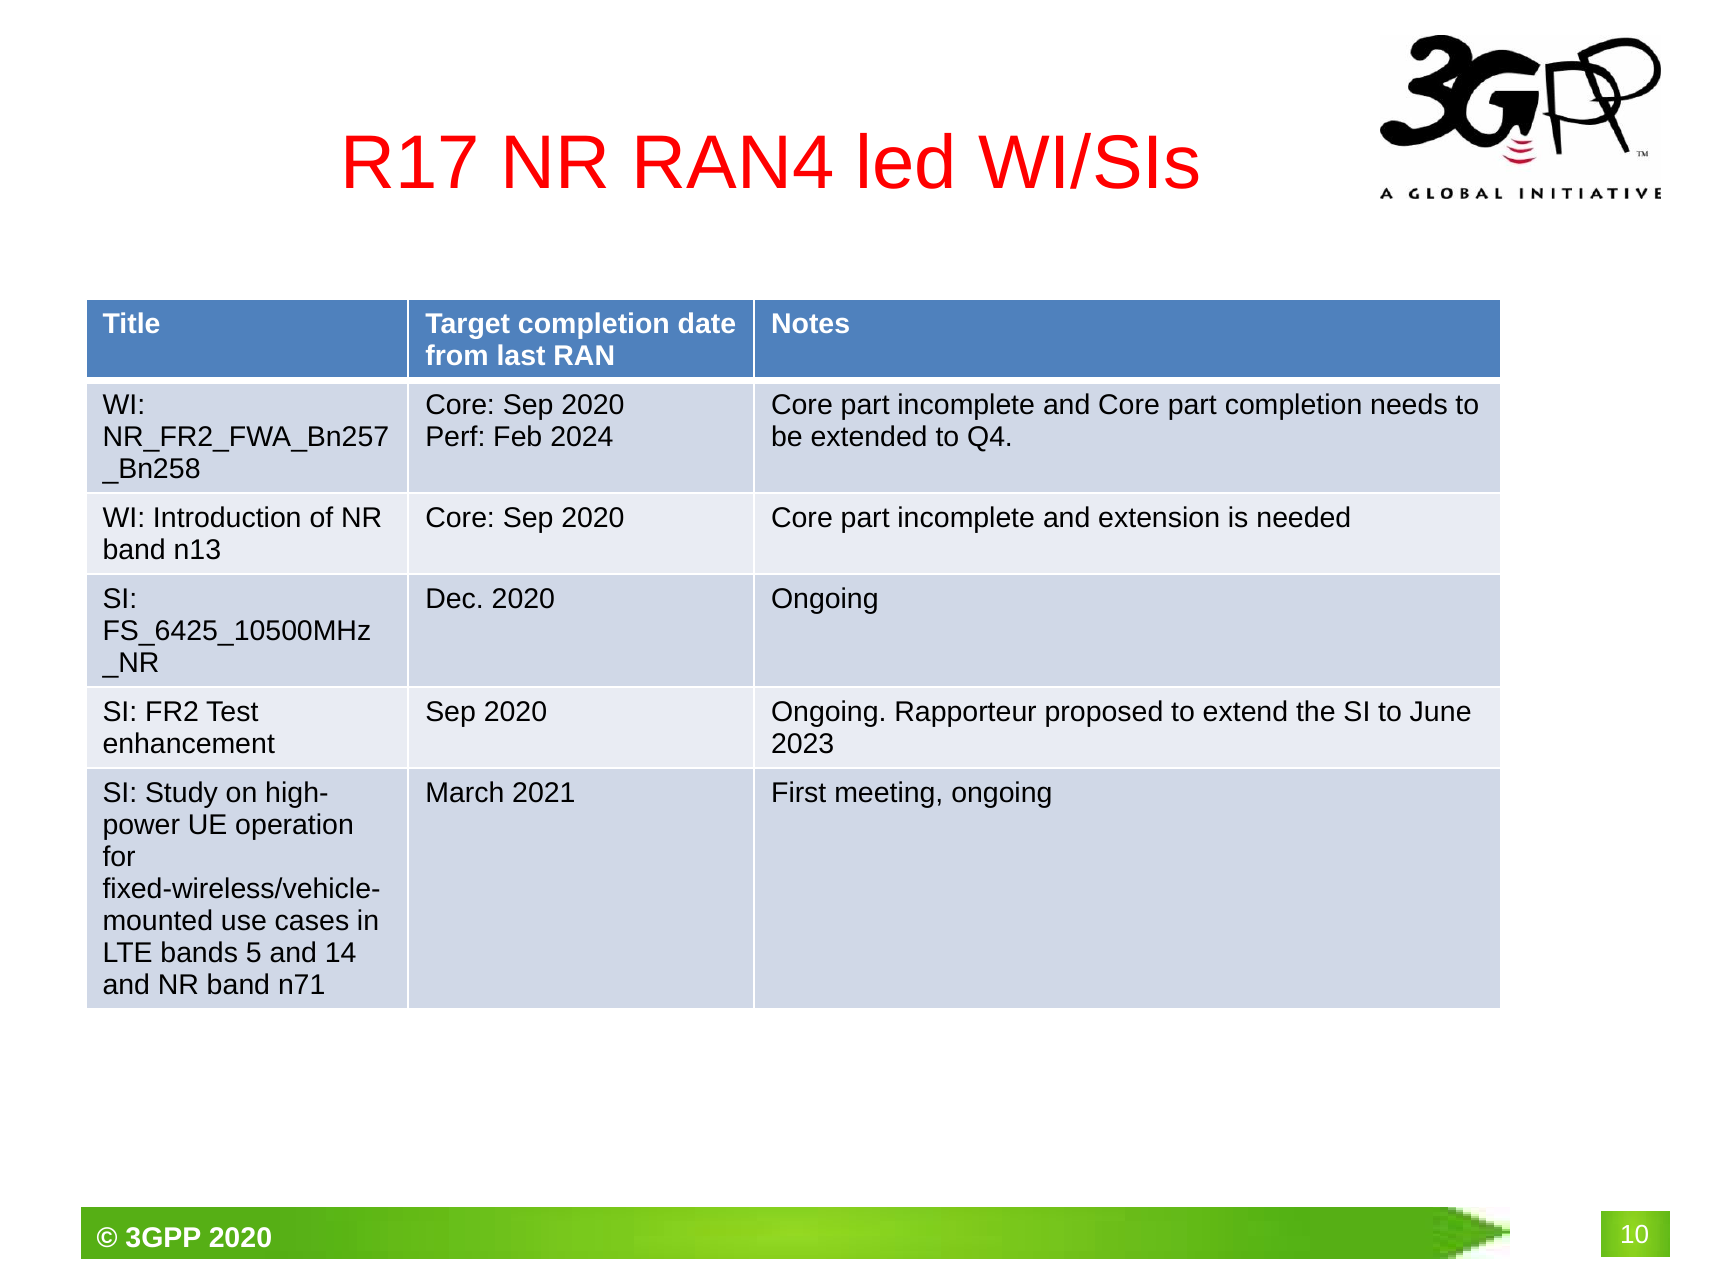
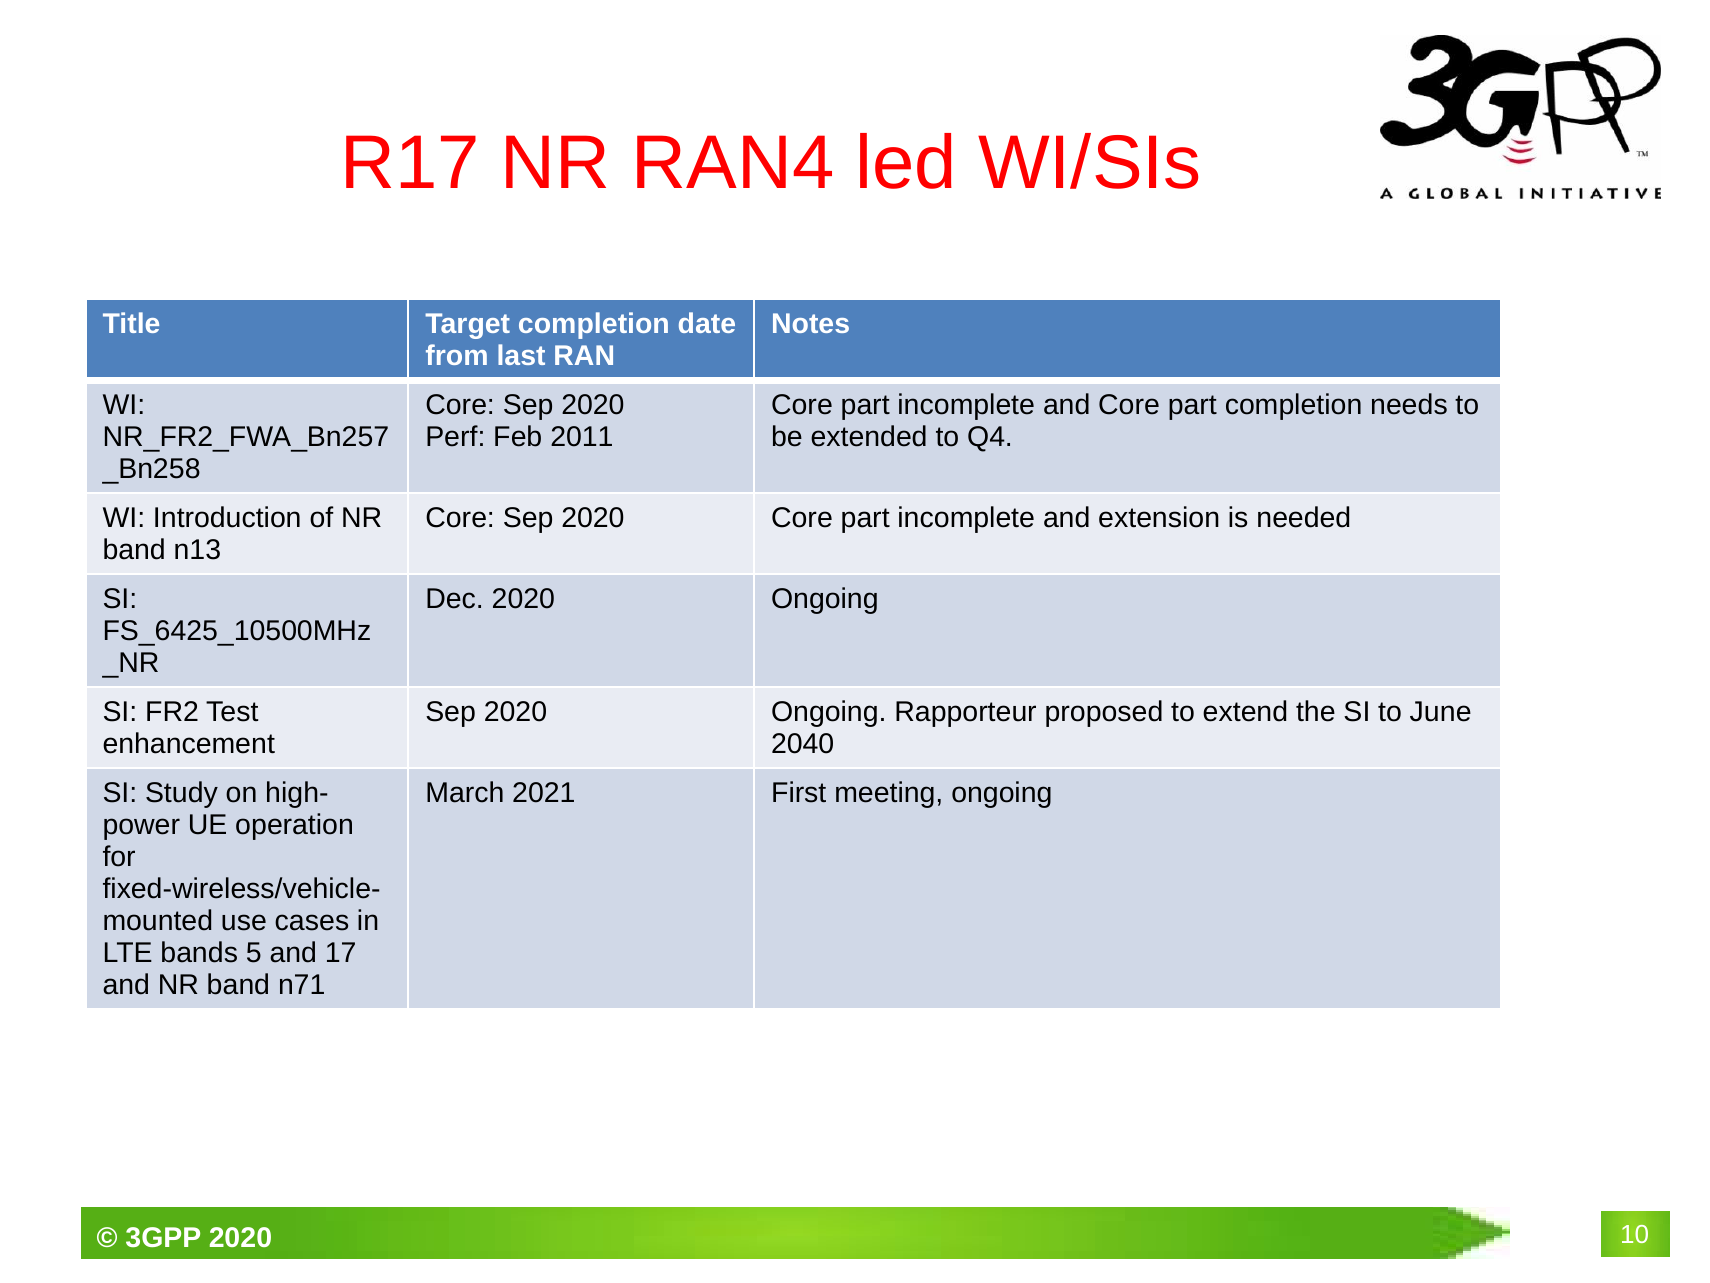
2024: 2024 -> 2011 (582, 437)
2023: 2023 -> 2040 (803, 744)
14: 14 -> 17 (341, 953)
